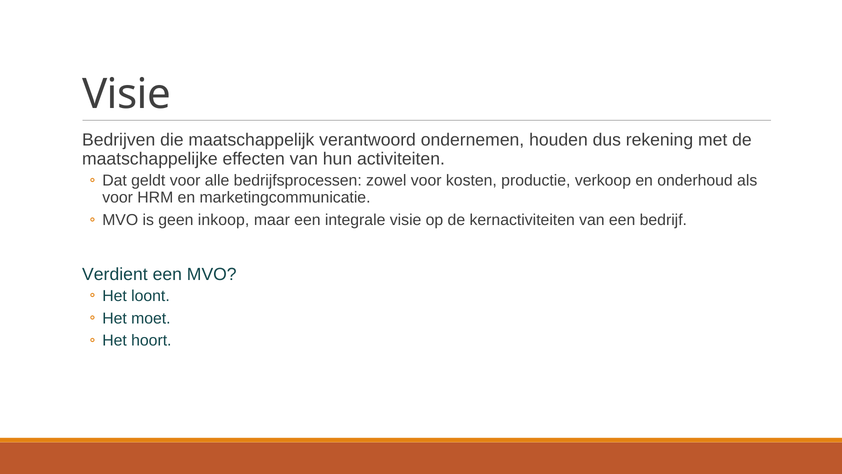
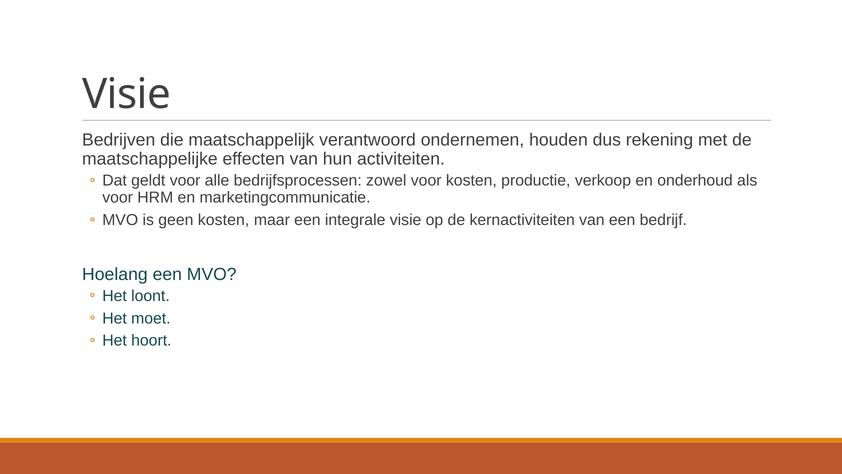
geen inkoop: inkoop -> kosten (224, 220)
Verdient: Verdient -> Hoelang (115, 274)
